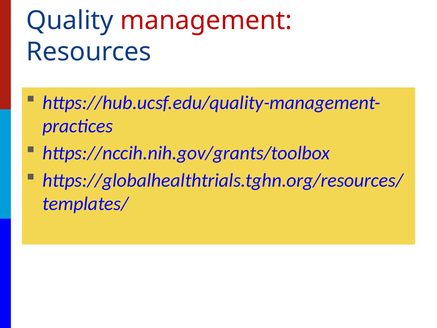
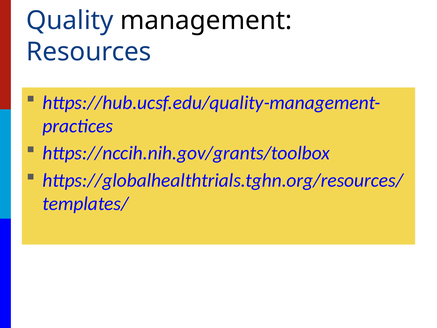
management colour: red -> black (206, 20)
